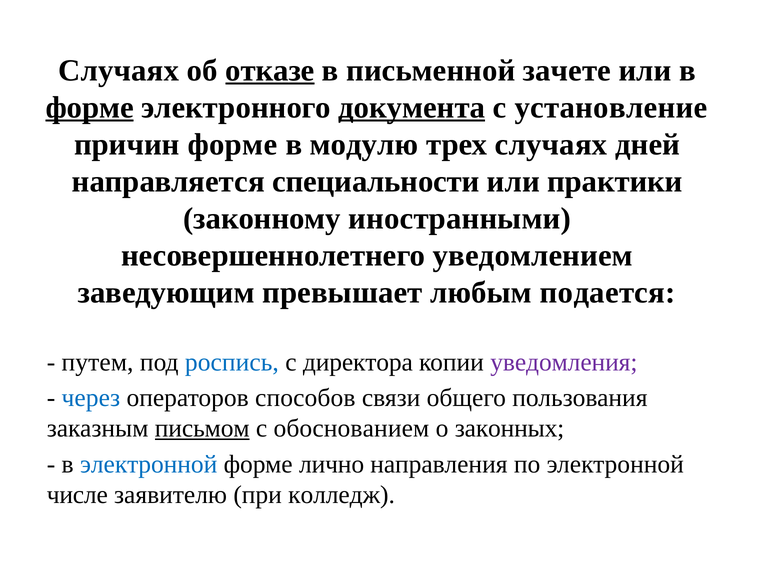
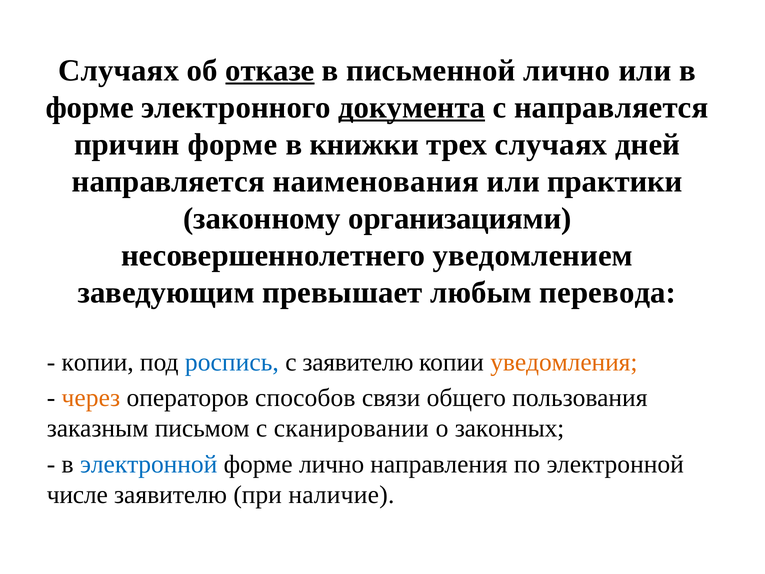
письменной зачете: зачете -> лично (567, 70)
форме underline: present -> none (90, 107)
с установление: установление -> направляется (611, 107)
модулю: модулю -> книжки (364, 144)
специальности: специальности -> наименования (376, 181)
иностранными: иностранными -> организациями (460, 218)
подается: подается -> перевода (608, 292)
путем: путем -> копии (98, 362)
с директора: директора -> заявителю (358, 362)
уведомления colour: purple -> orange (564, 362)
через colour: blue -> orange (91, 398)
письмом underline: present -> none (202, 428)
обоснованием: обоснованием -> сканировании (351, 428)
колледж: колледж -> наличие (341, 495)
